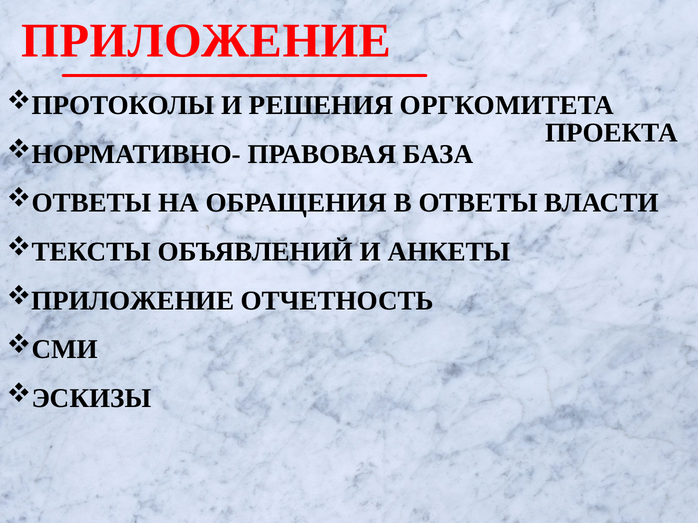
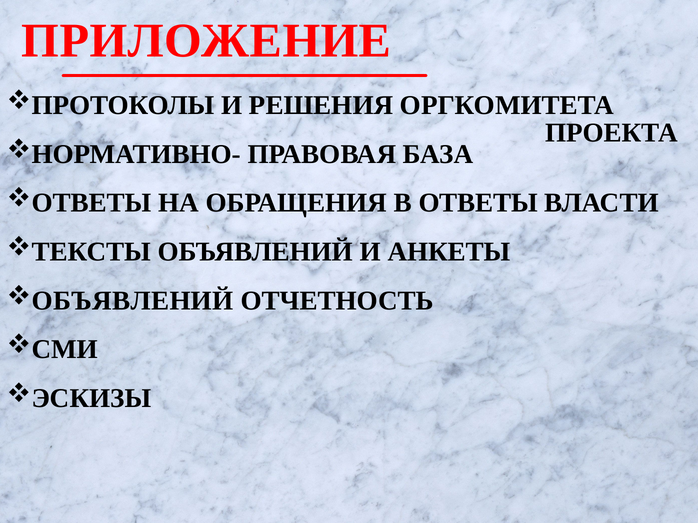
ПРИЛОЖЕНИЕ: ПРИЛОЖЕНИЕ -> ОБЪЯВЛЕНИЙ (133, 301)
